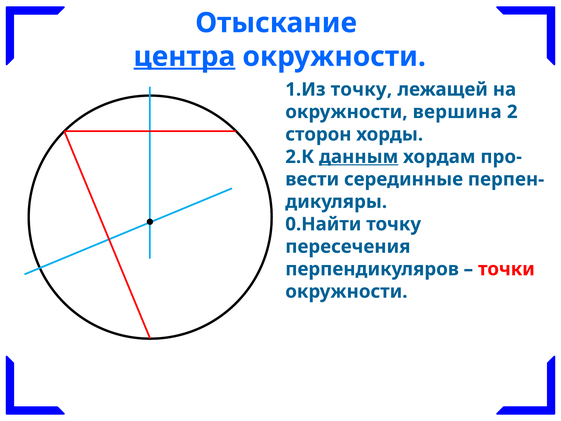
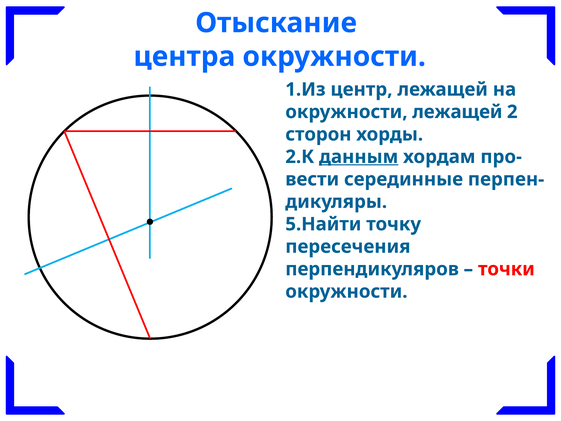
центра underline: present -> none (184, 57)
1.Из точку: точку -> центр (362, 89)
окружности вершина: вершина -> лежащей (457, 112)
0.Найти: 0.Найти -> 5.Найти (323, 224)
